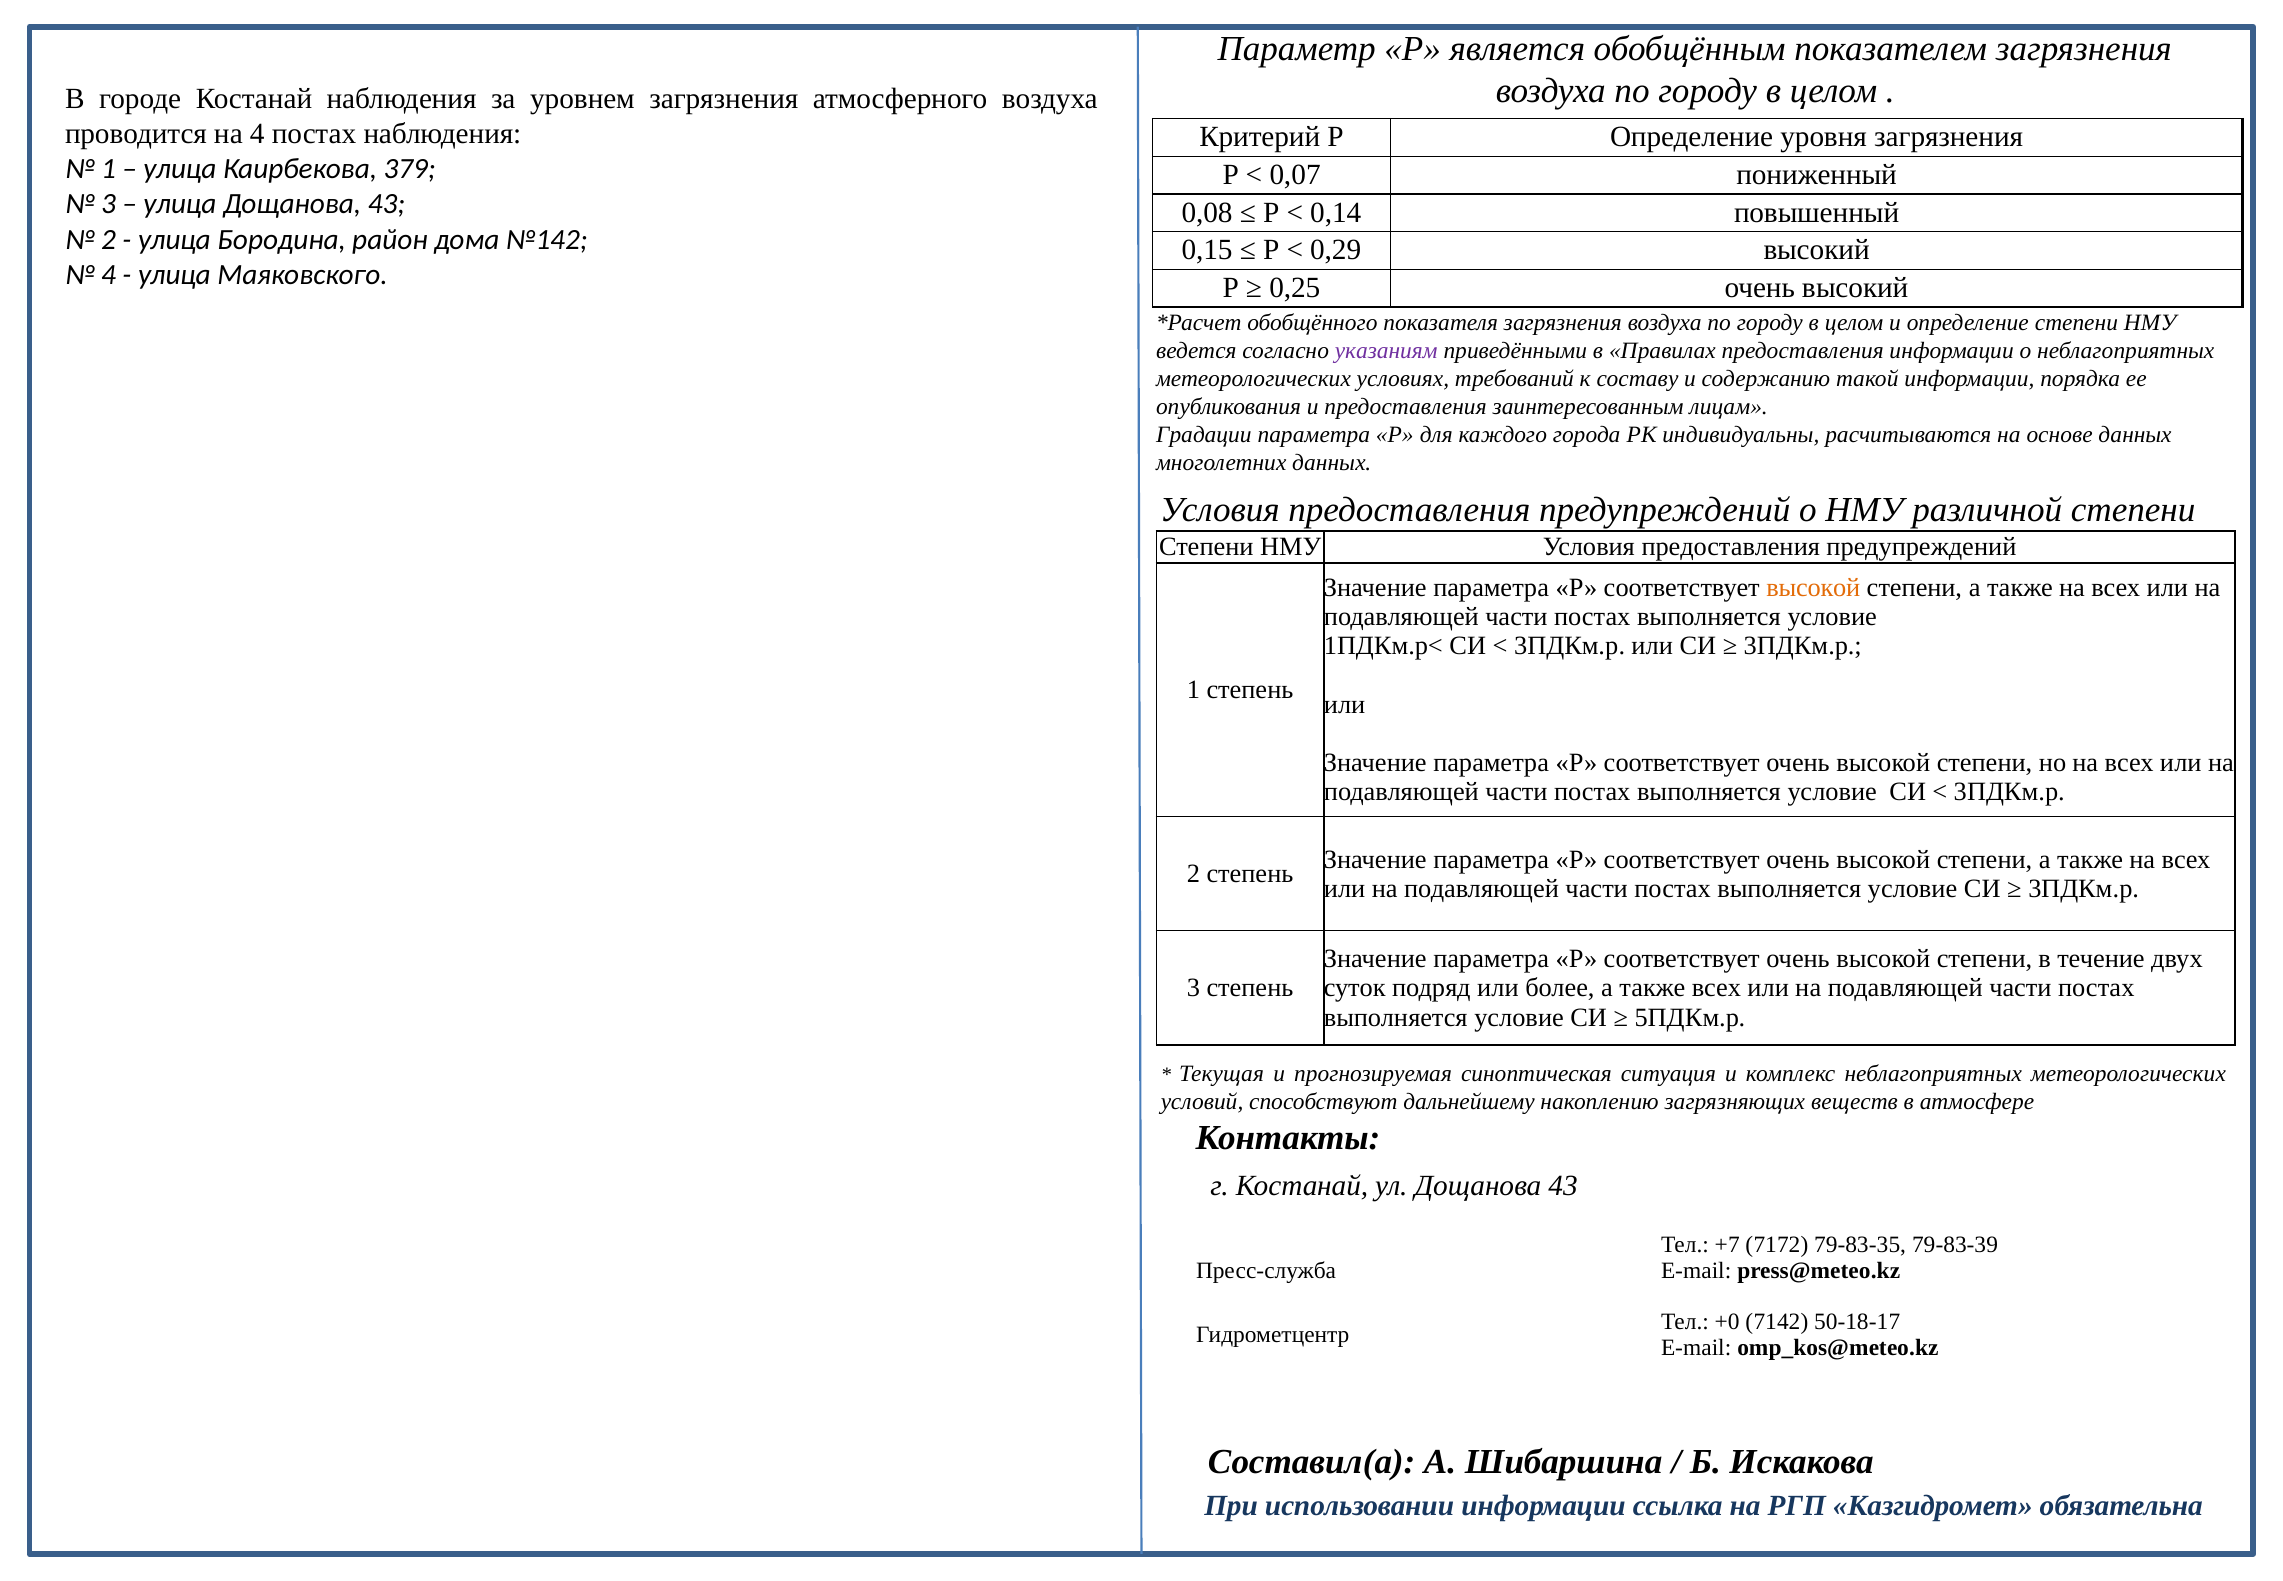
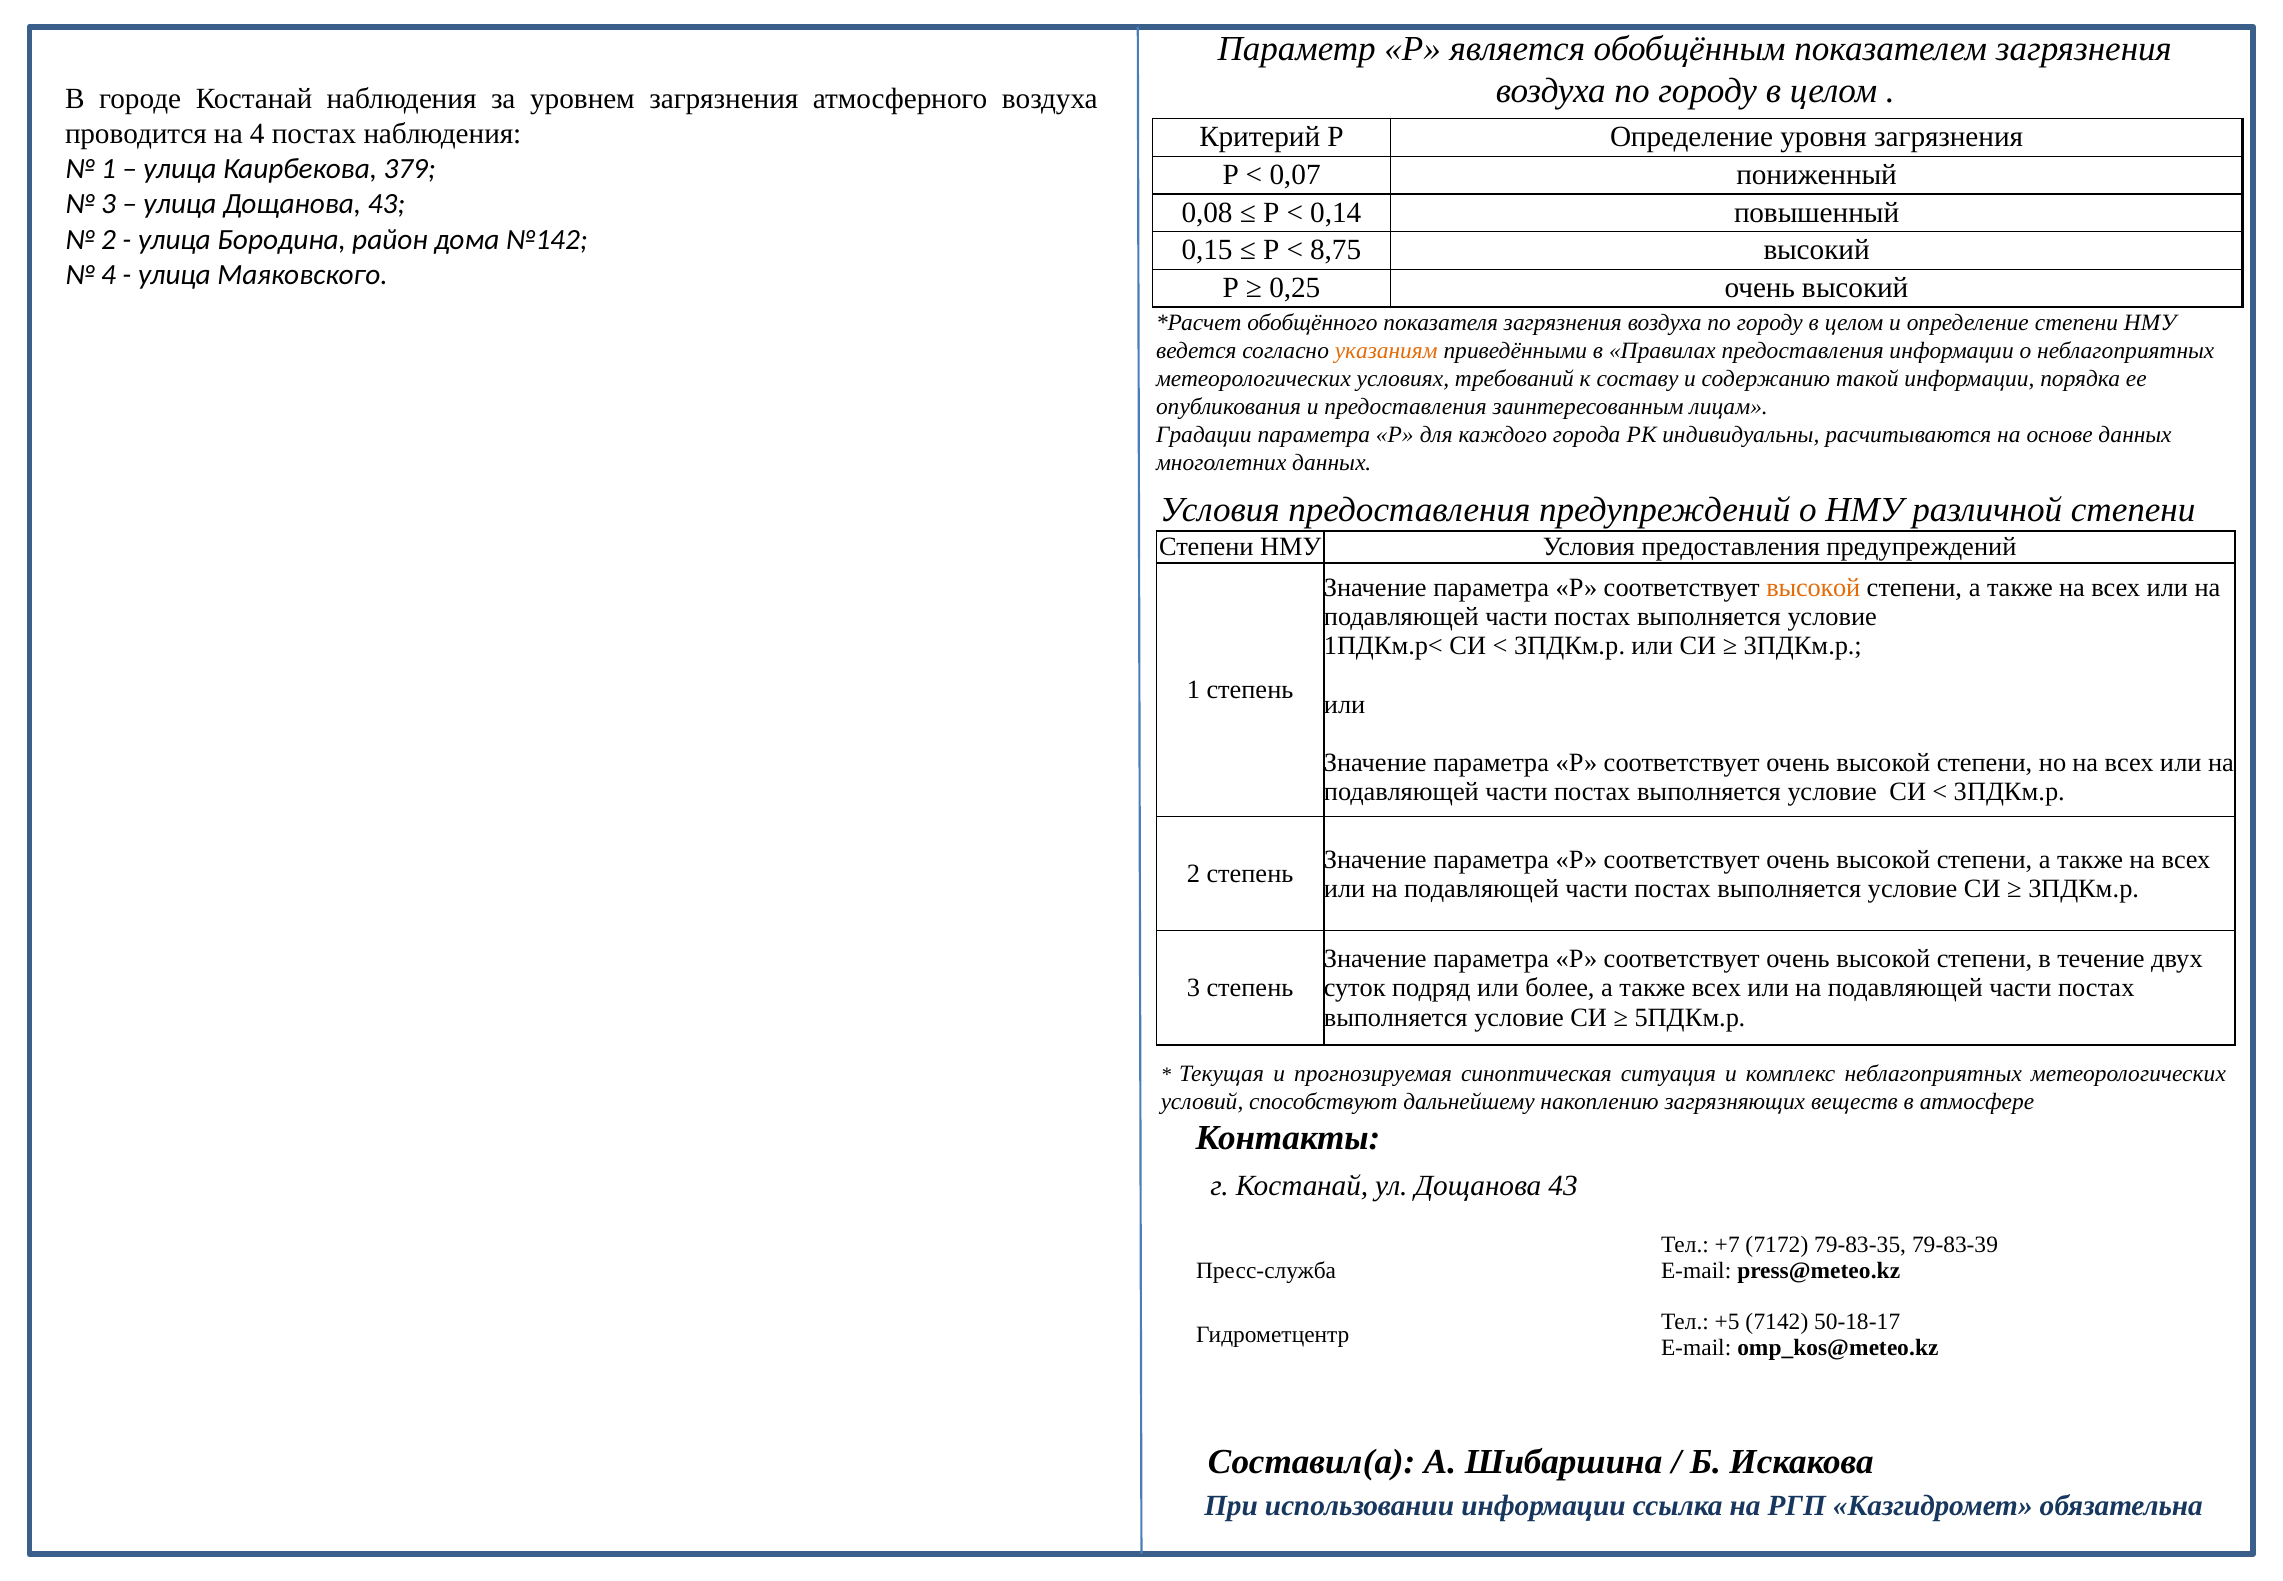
0,29: 0,29 -> 8,75 (1336, 250)
указаниям colour: purple -> orange (1386, 351)
+0: +0 -> +5 (1727, 1322)
